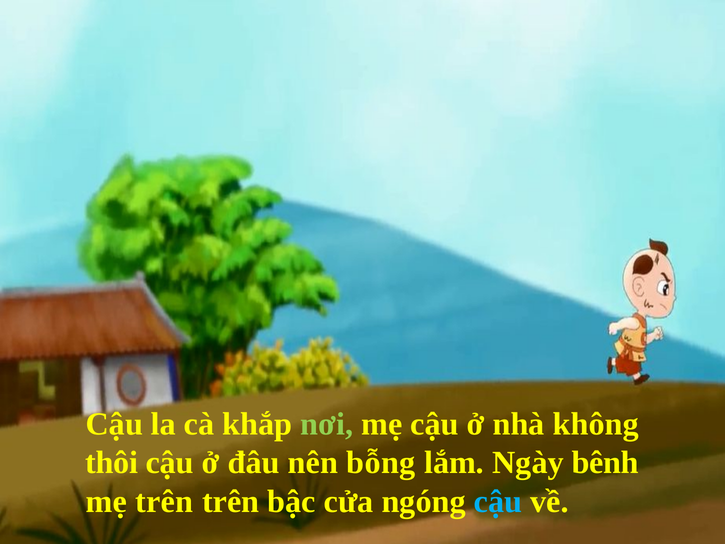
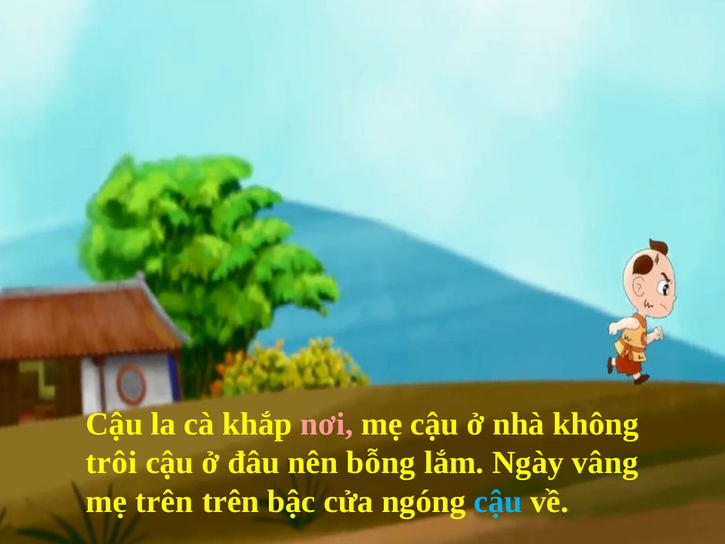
nơi colour: light green -> pink (327, 424)
thôi: thôi -> trôi (111, 463)
bênh: bênh -> vâng (605, 463)
